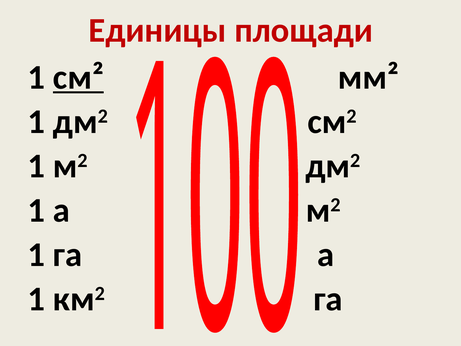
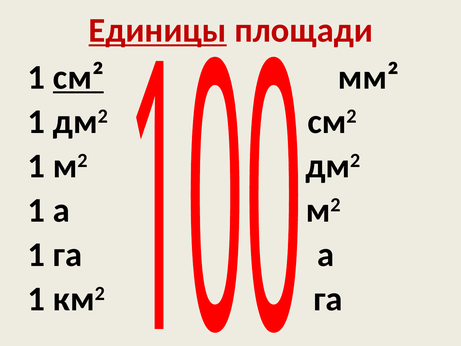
Единицы underline: none -> present (158, 30)
